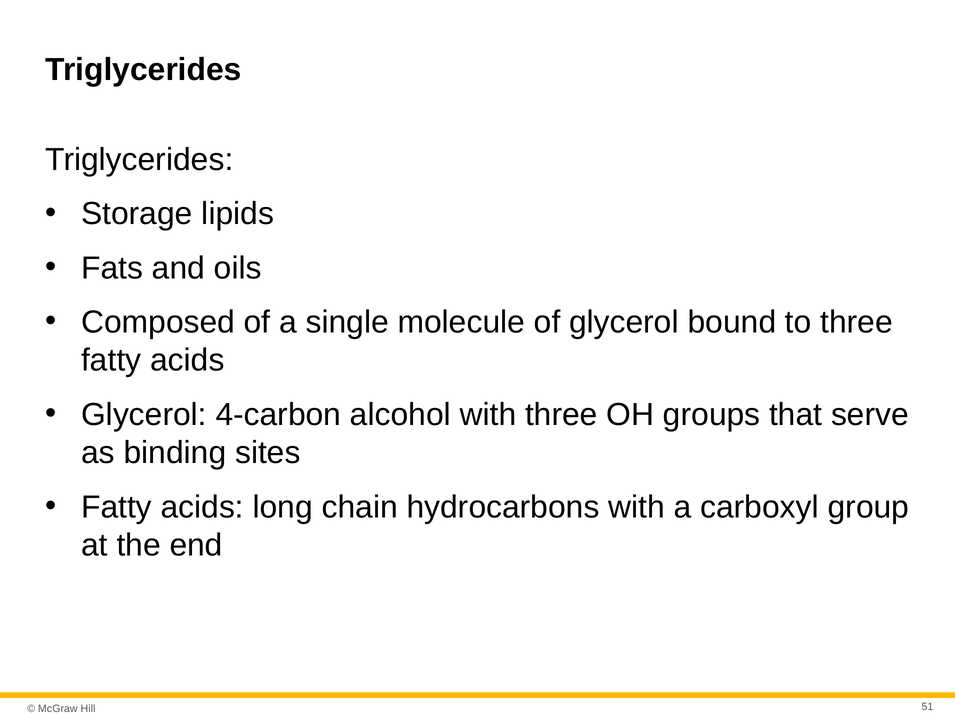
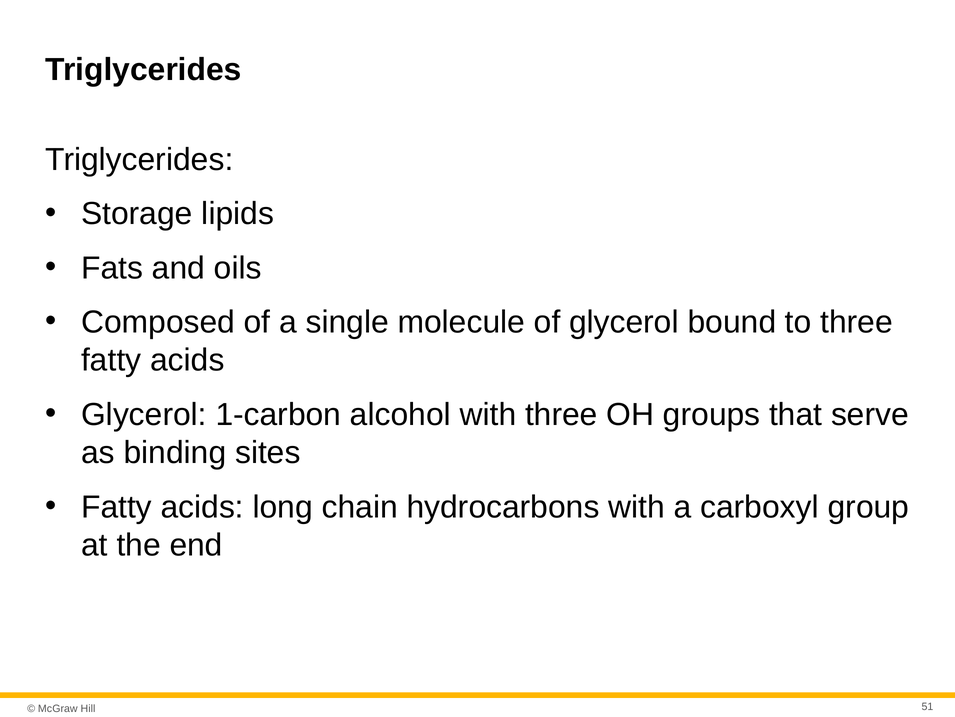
4-carbon: 4-carbon -> 1-carbon (278, 414)
